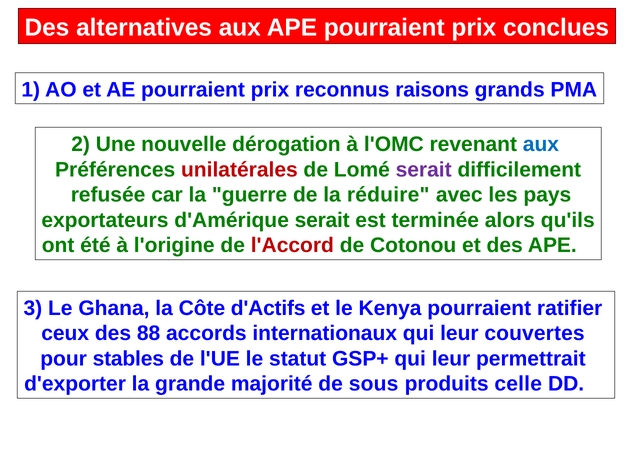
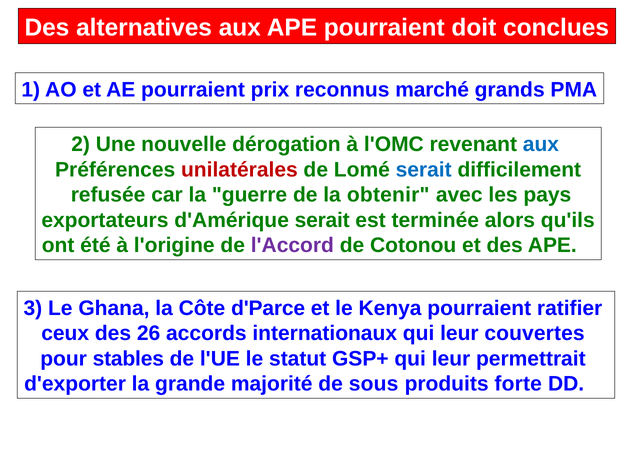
APE pourraient prix: prix -> doit (474, 28)
raisons: raisons -> marché (432, 90)
serait colour: purple -> blue (424, 169)
réduire: réduire -> obtenir (388, 195)
l'Accord colour: red -> purple (292, 245)
d'Actifs: d'Actifs -> d'Parce (268, 308)
88: 88 -> 26 (149, 333)
celle: celle -> forte (518, 384)
